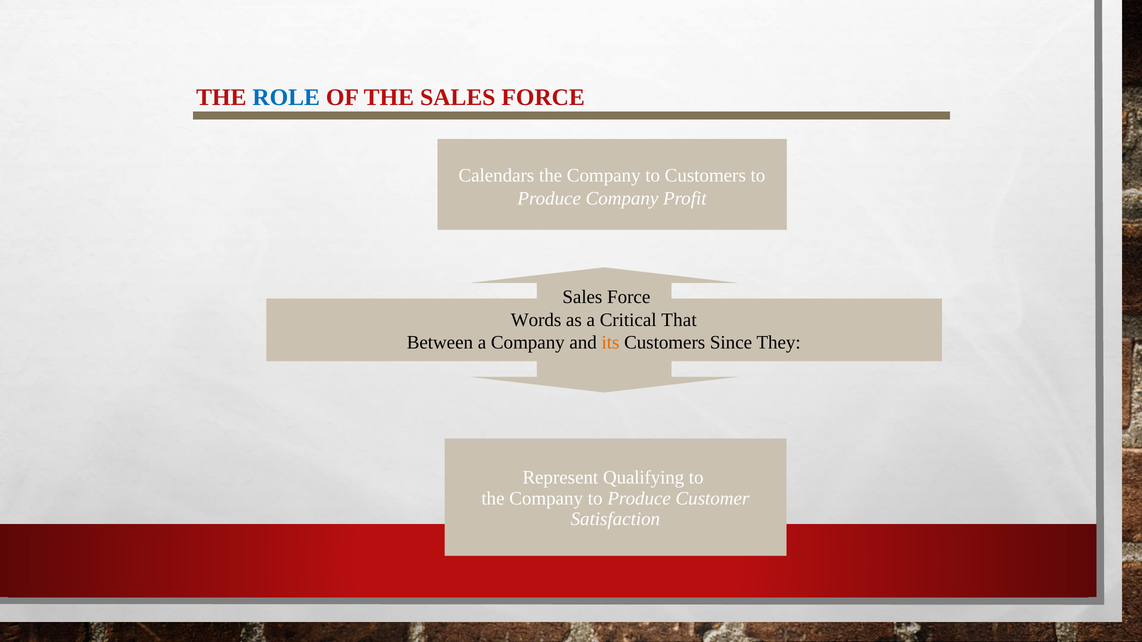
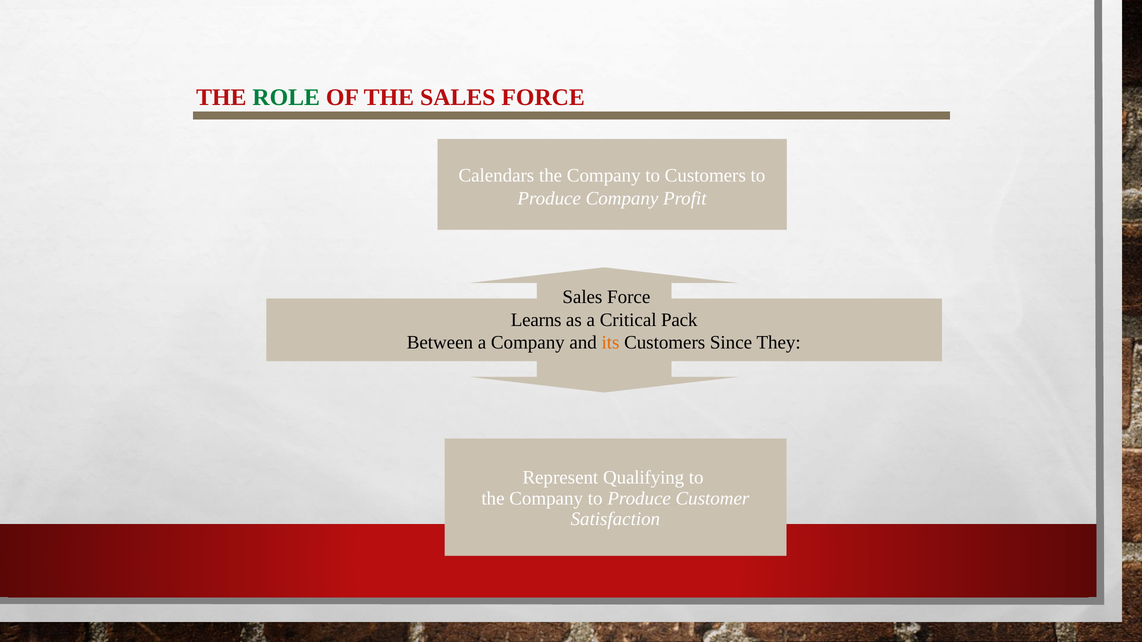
ROLE colour: blue -> green (286, 98)
Words: Words -> Learns (536, 320)
That: That -> Pack (679, 320)
